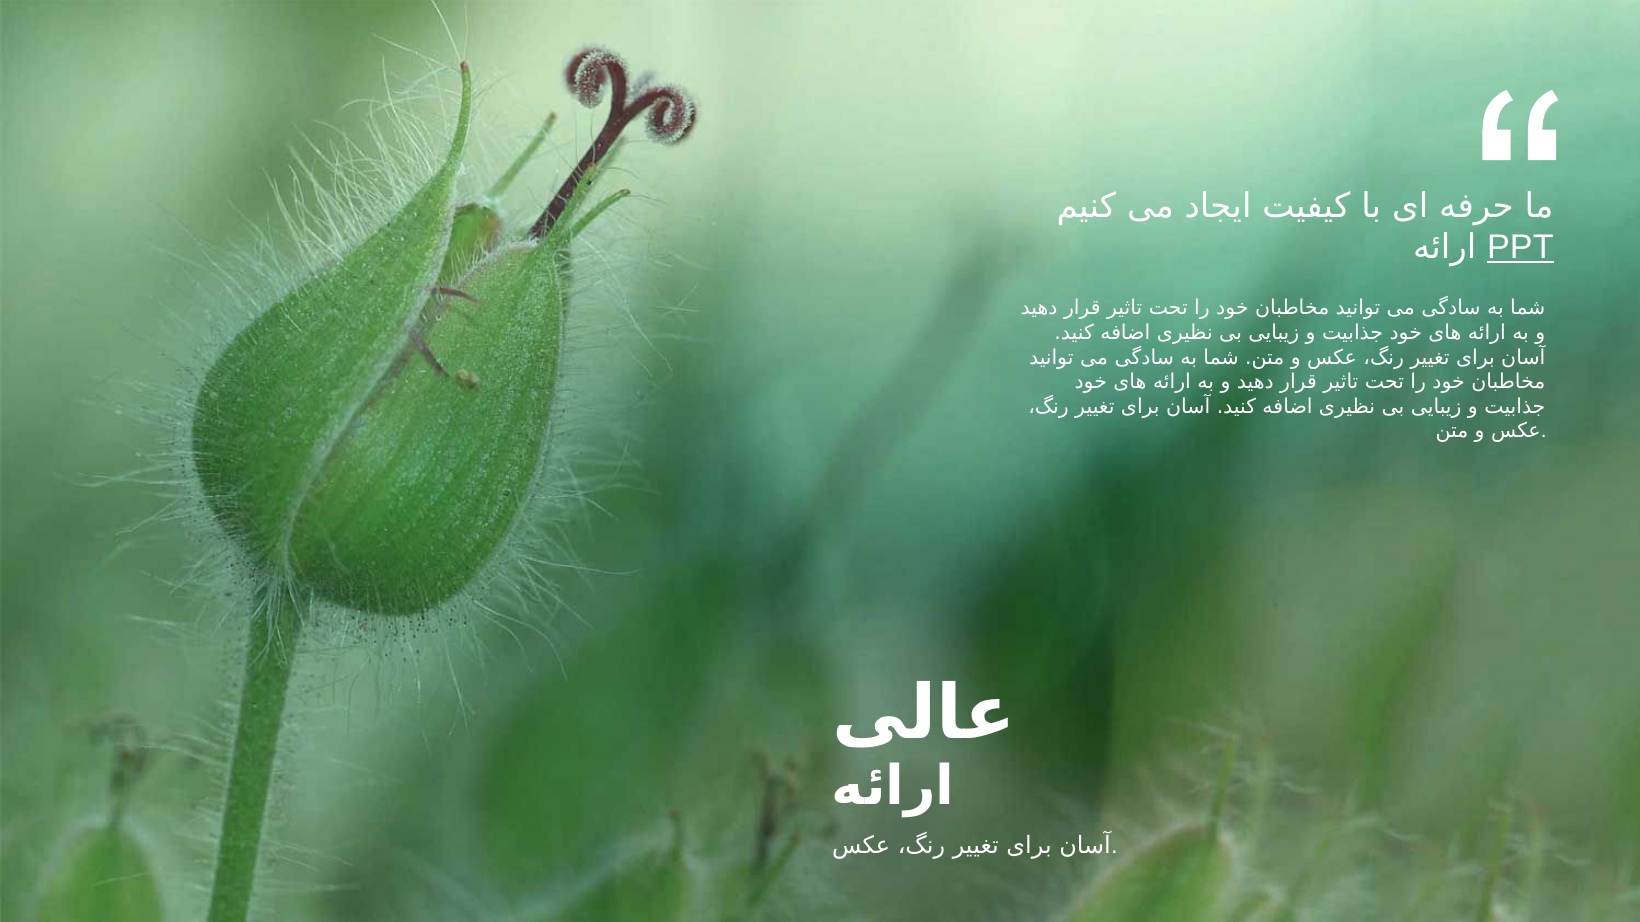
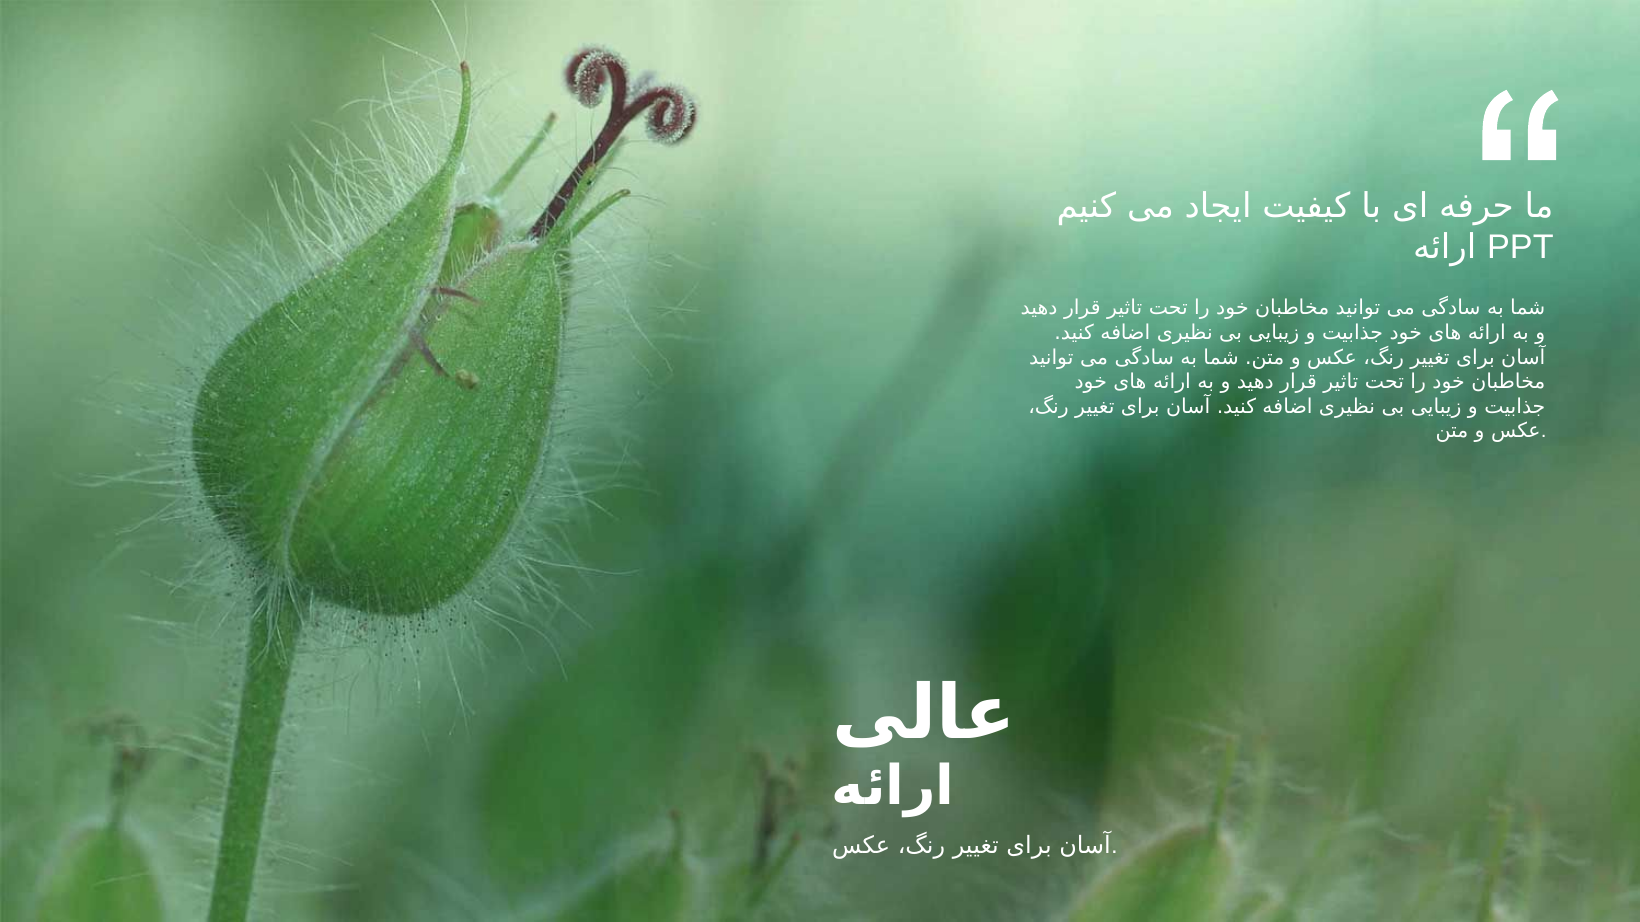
PPT underline: present -> none (1520, 247)
